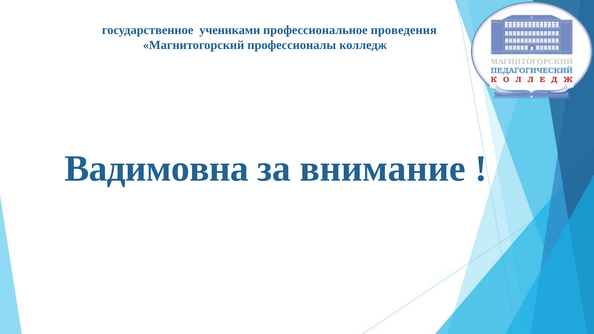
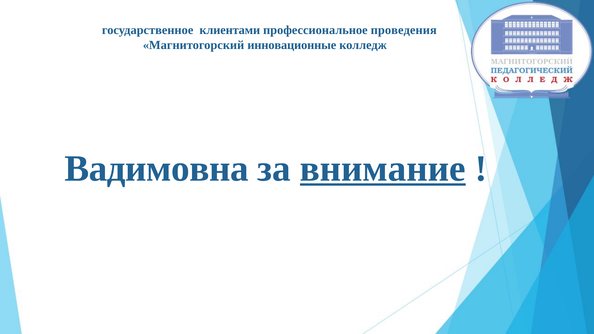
учениками: учениками -> клиентами (230, 30)
профессионалы: профессионалы -> инновационные (292, 45)
внимание underline: none -> present (383, 169)
